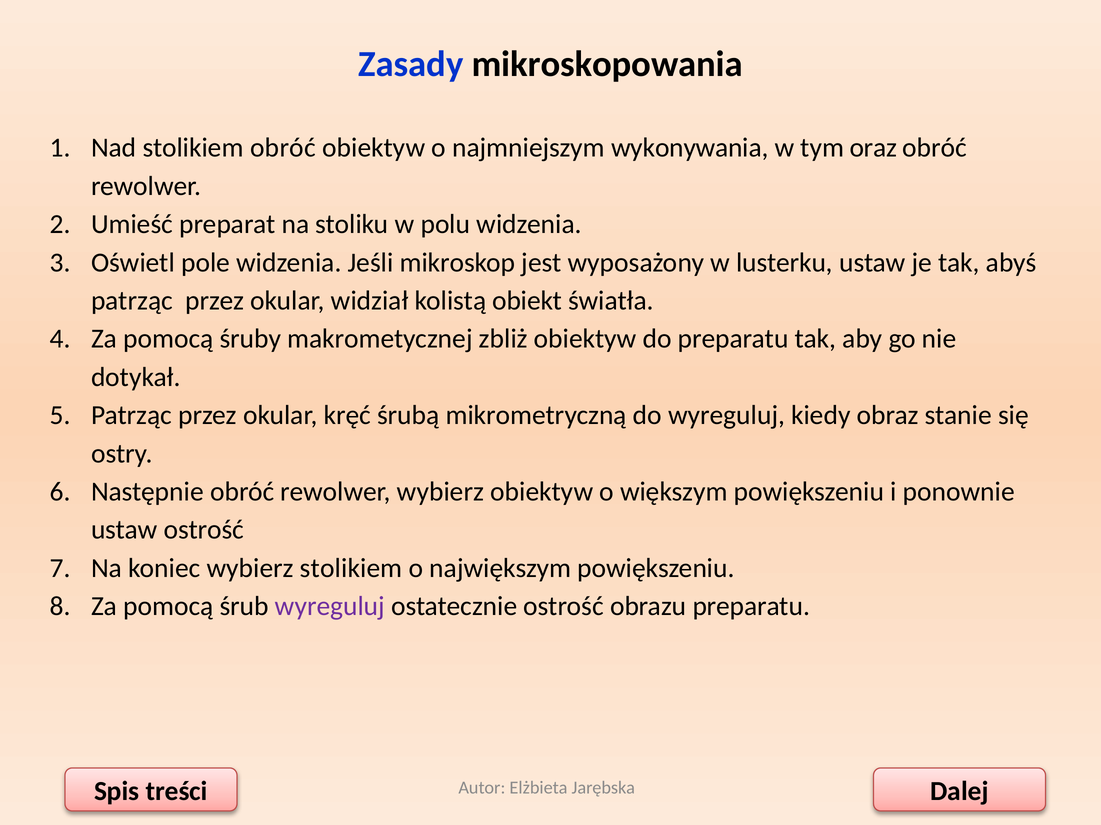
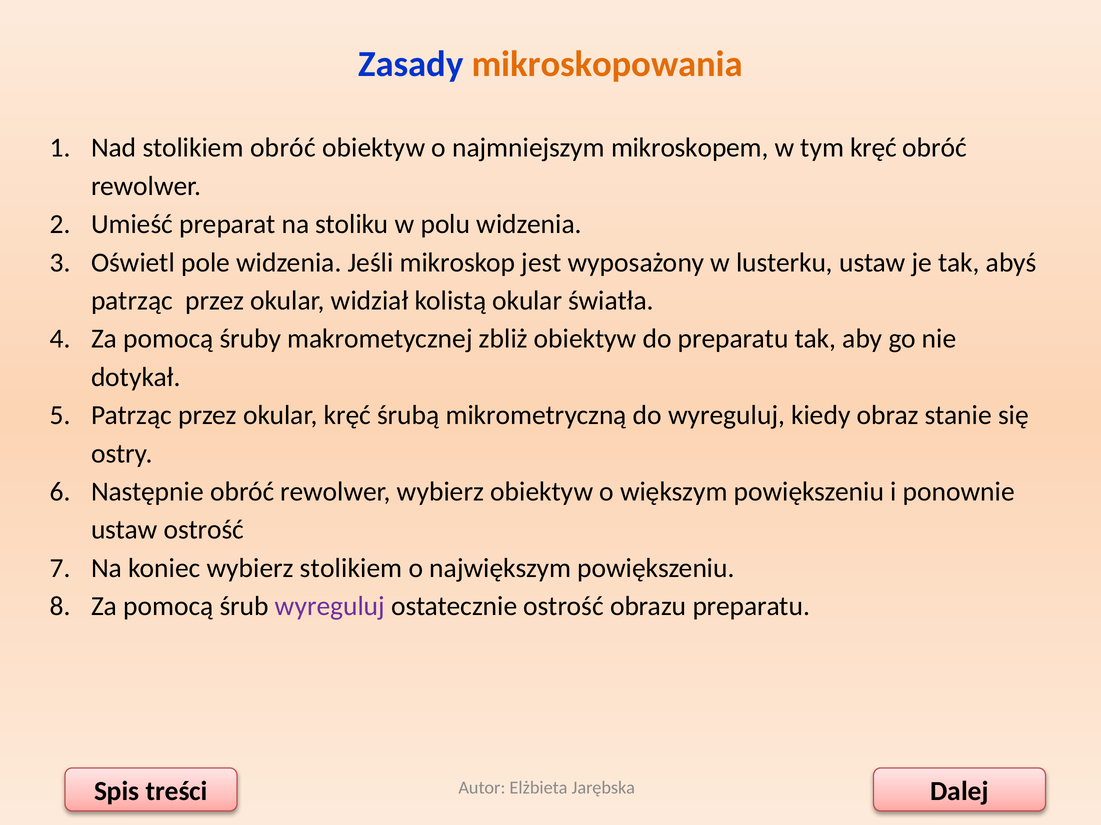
mikroskopowania colour: black -> orange (607, 64)
wykonywania: wykonywania -> mikroskopem (690, 148)
tym oraz: oraz -> kręć (873, 148)
kolistą obiekt: obiekt -> okular (527, 301)
